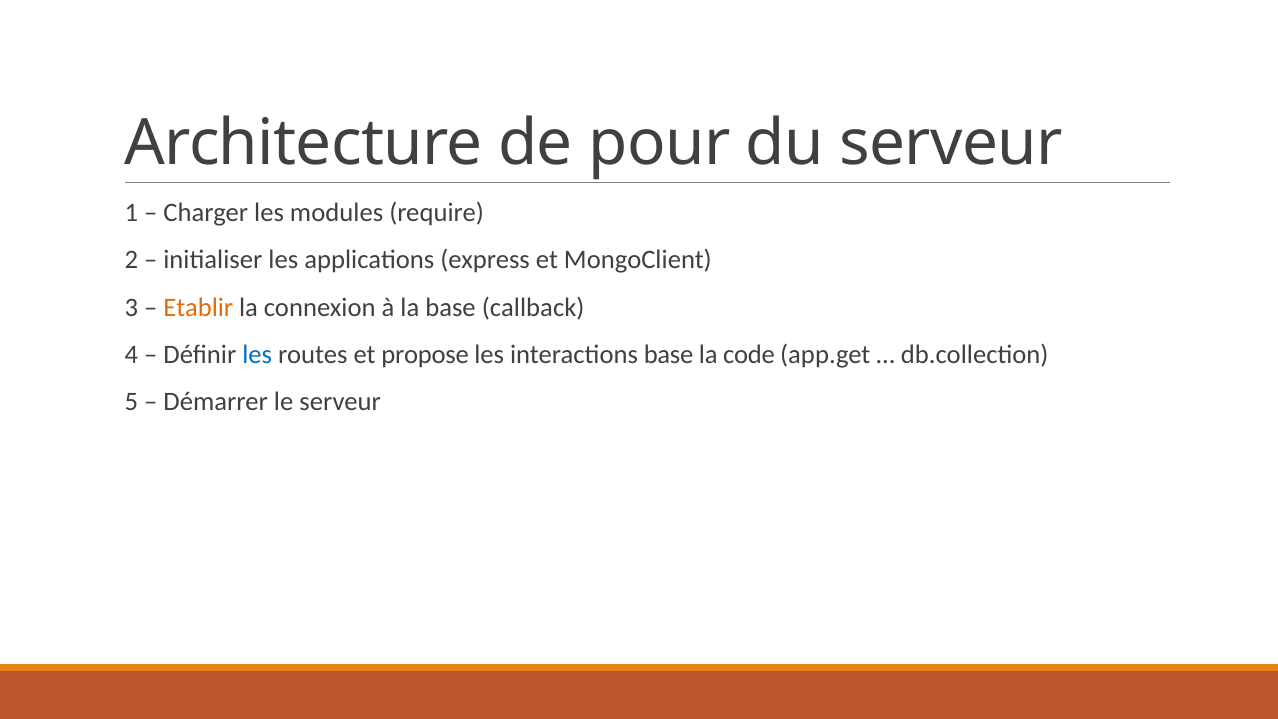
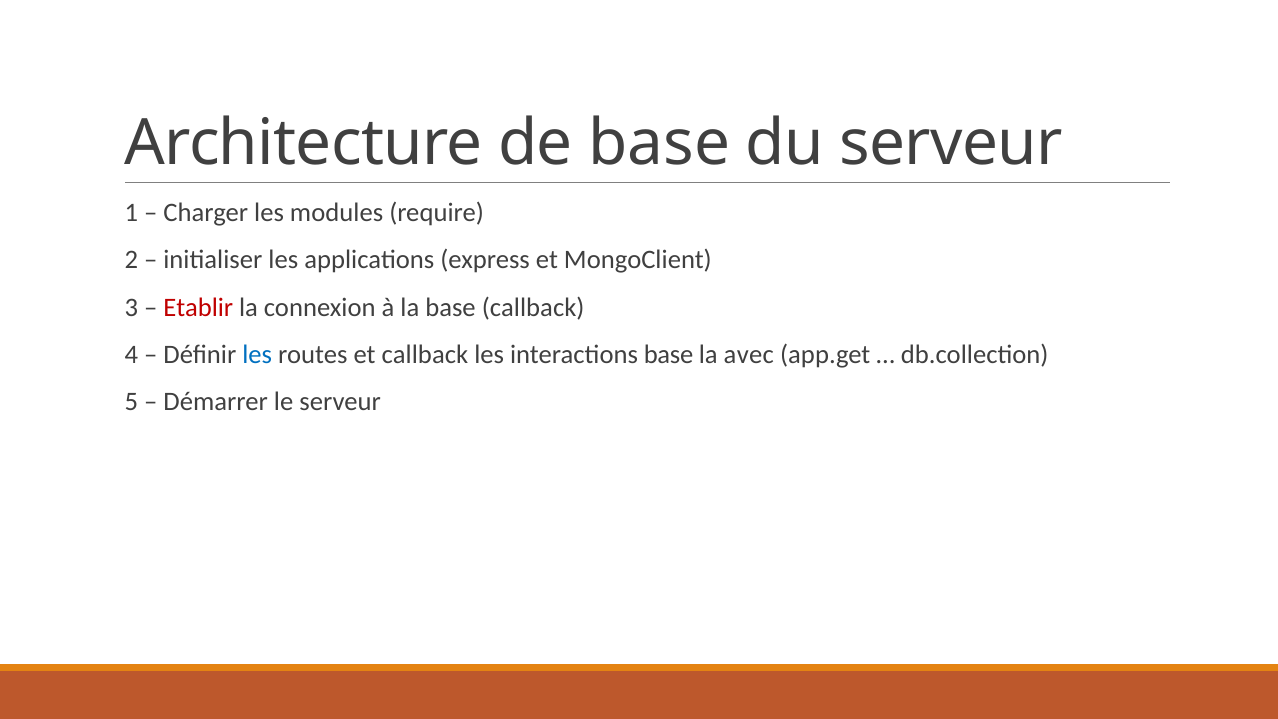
de pour: pour -> base (659, 143)
Etablir colour: orange -> red (198, 307)
et propose: propose -> callback (425, 355)
code: code -> avec (749, 355)
